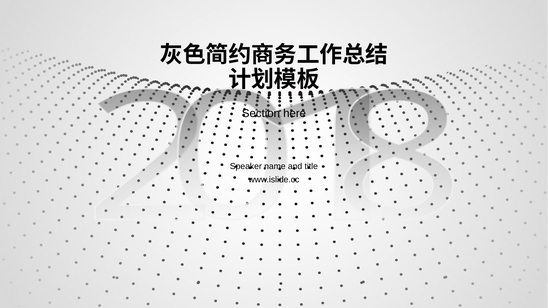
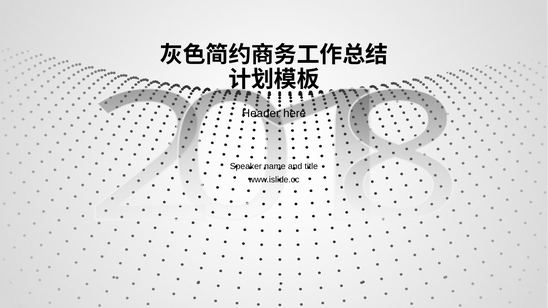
Section: Section -> Header (261, 113)
